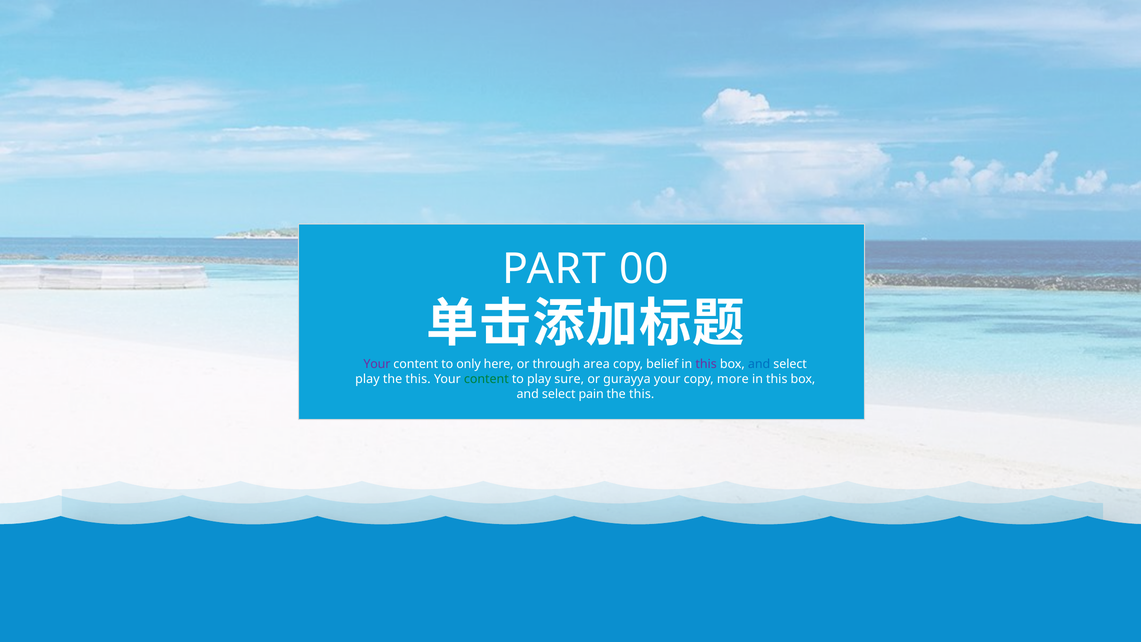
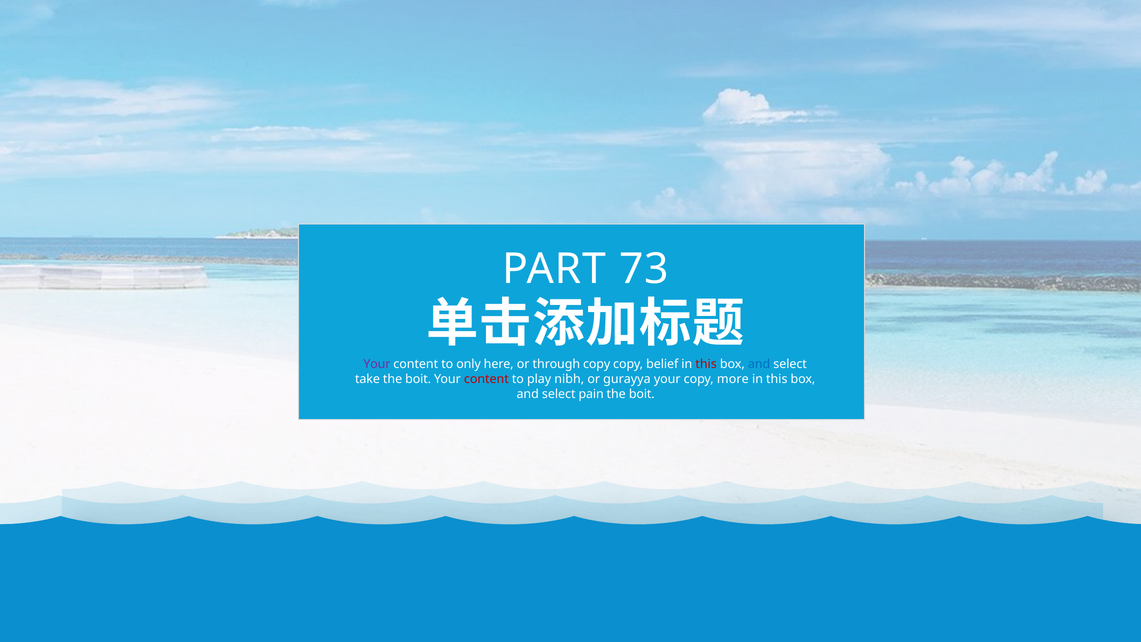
00: 00 -> 73 (644, 269)
through area: area -> copy (597, 364)
this colour: purple -> red (706, 364)
play: play -> take (368, 379)
this: this -> boit (418, 379)
content colour: green -> red (486, 379)
sure: sure -> nibh (569, 379)
this: this -> boit (642, 394)
